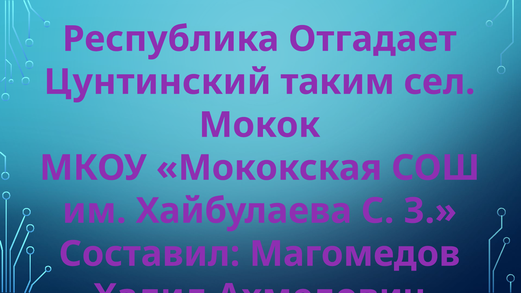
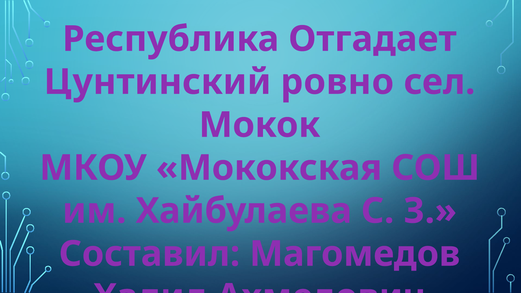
таким: таким -> ровно (337, 82)
